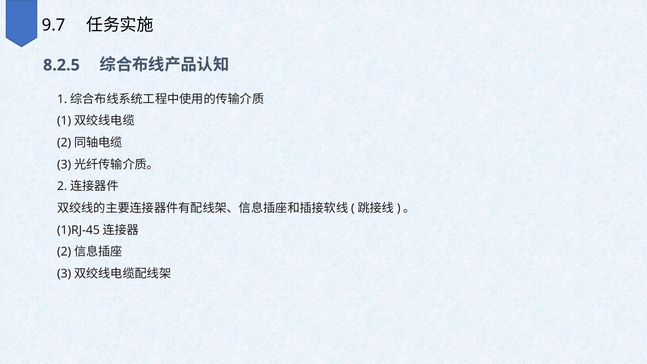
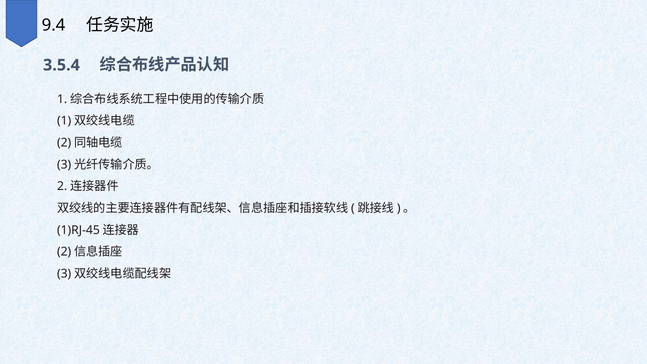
9.7: 9.7 -> 9.4 (54, 25)
8.2.5: 8.2.5 -> 3.5.4 (61, 65)
